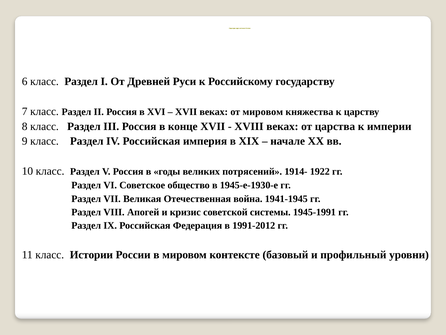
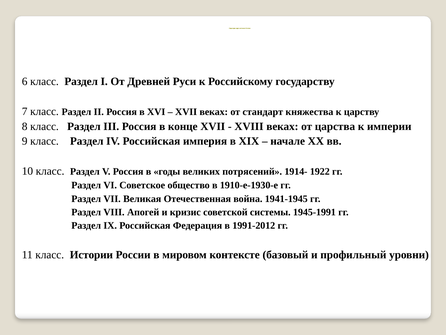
от мировом: мировом -> стандарт (263, 112)
1945-е-1930-е: 1945-е-1930-е -> 1910-е-1930-е (249, 185)
